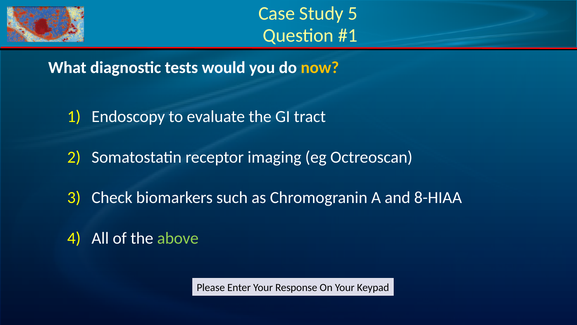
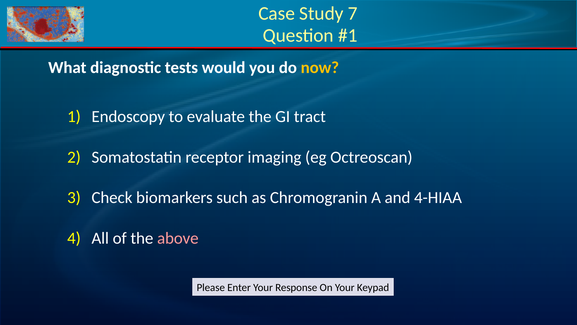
5: 5 -> 7 (353, 13)
8-HIAA: 8-HIAA -> 4-HIAA (438, 197)
above colour: light green -> pink (178, 238)
